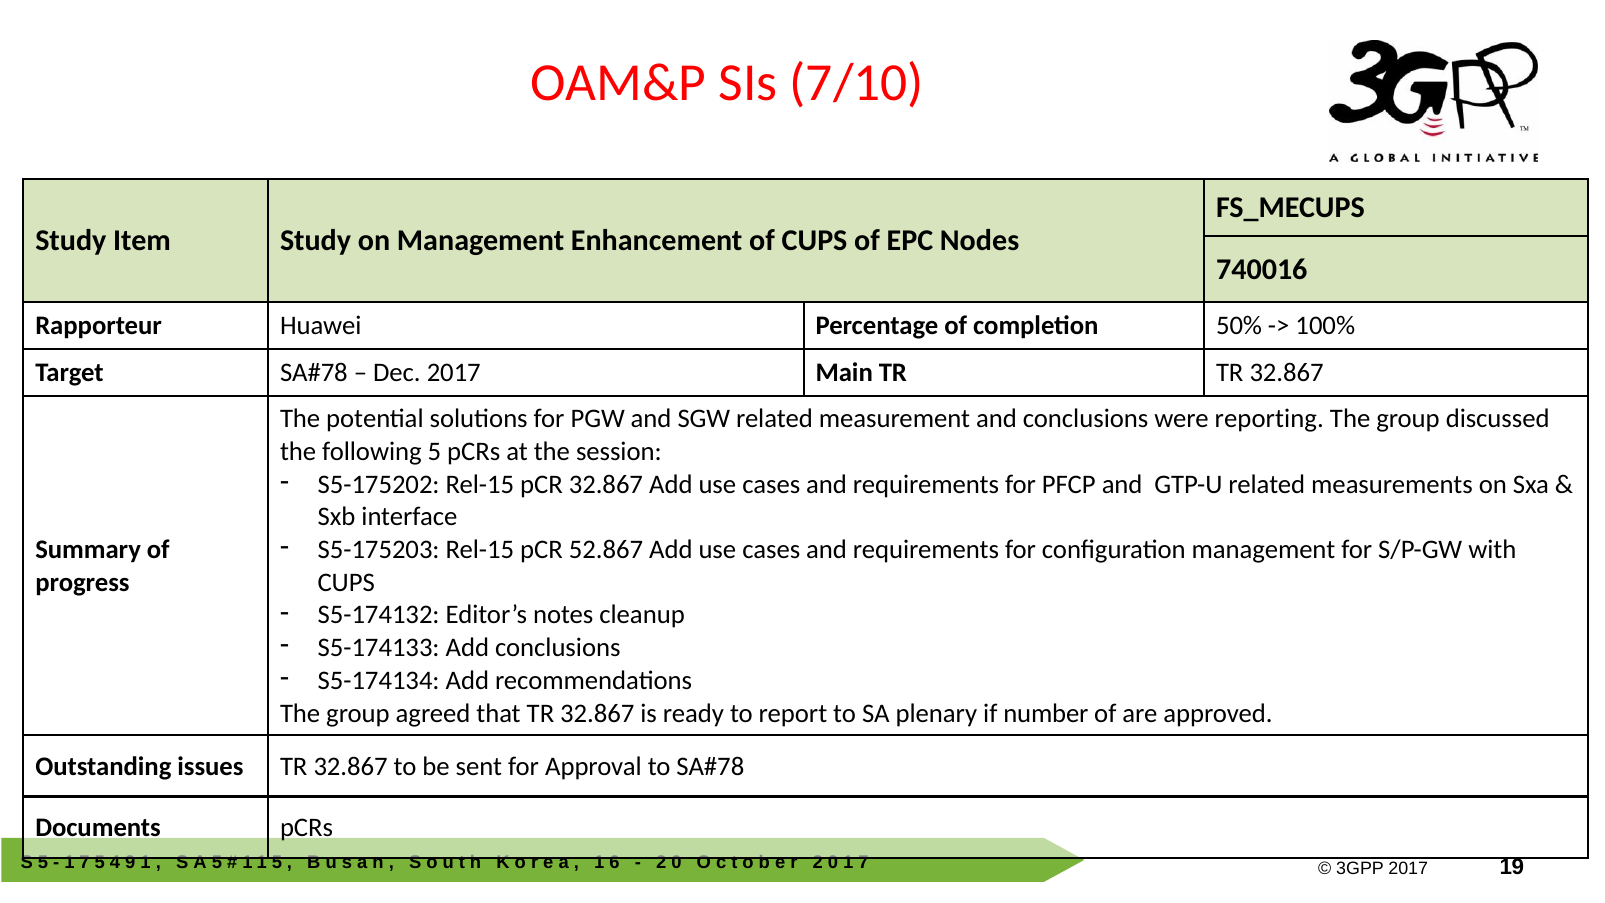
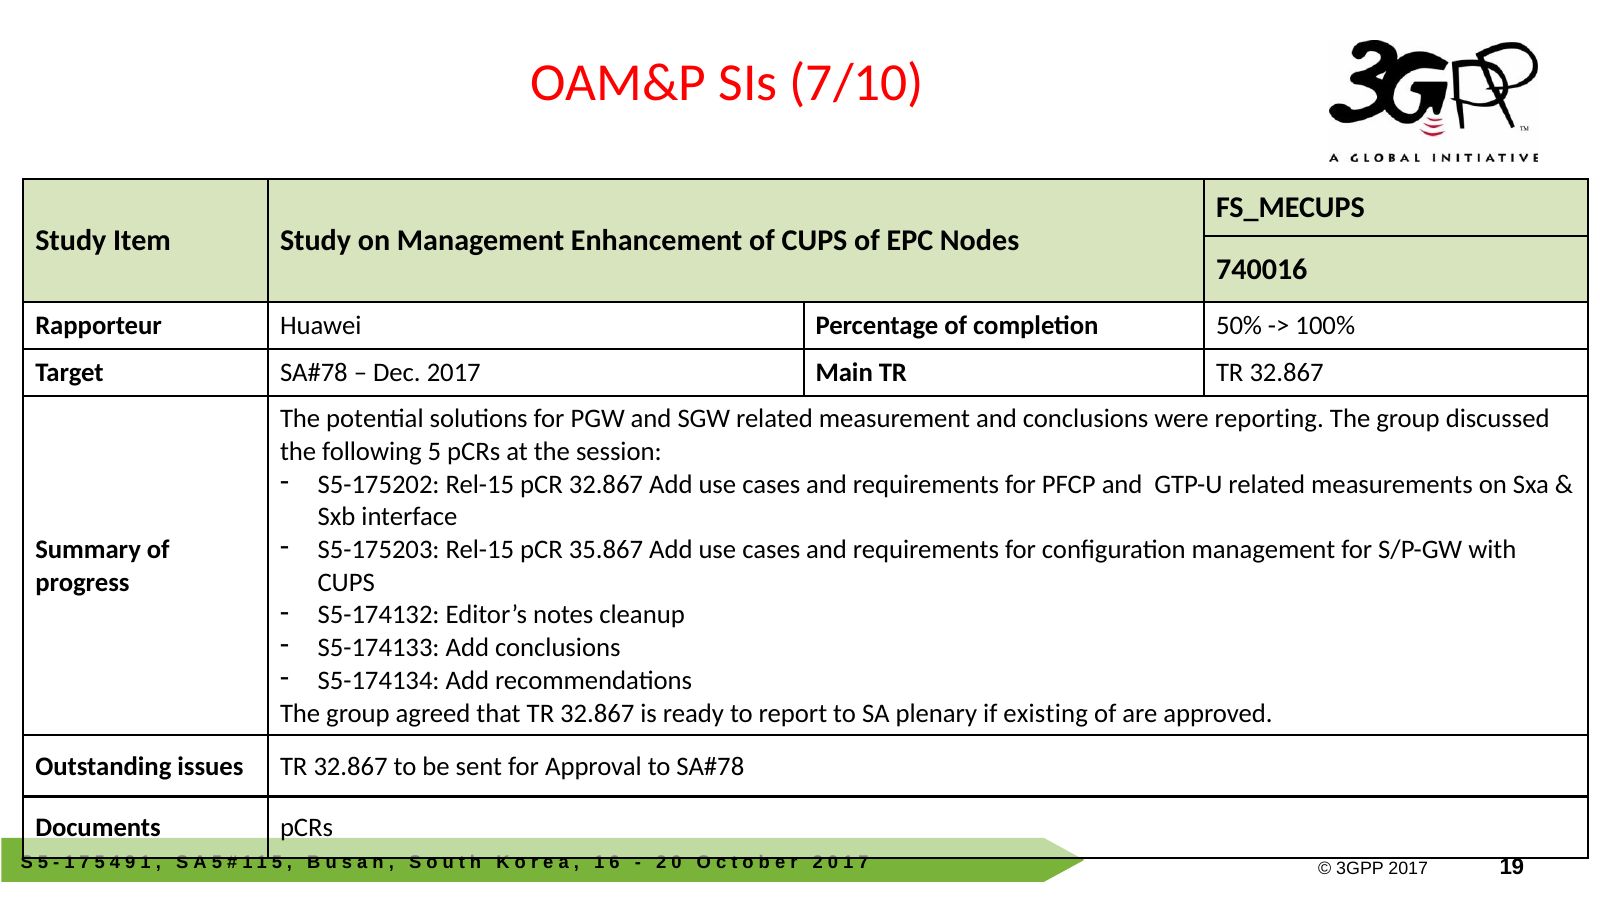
52.867: 52.867 -> 35.867 (606, 550)
number: number -> existing (1046, 713)
